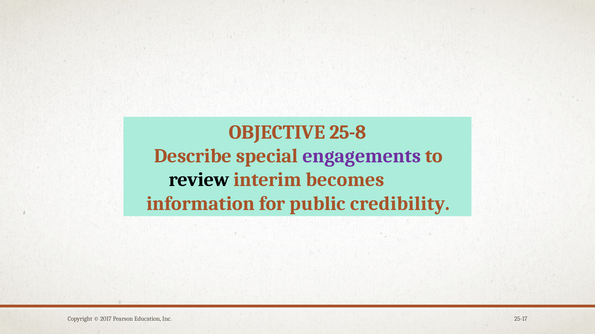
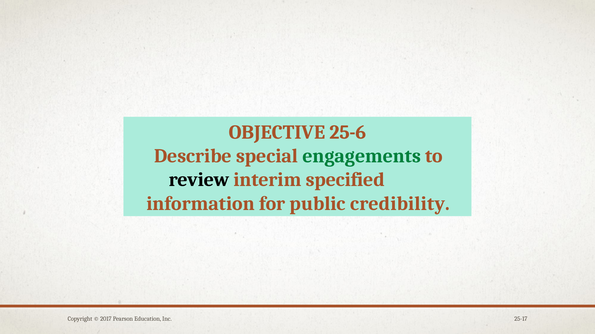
25-8: 25-8 -> 25-6 (348, 132)
engagements colour: purple -> green (362, 156)
becomes: becomes -> specified (345, 180)
